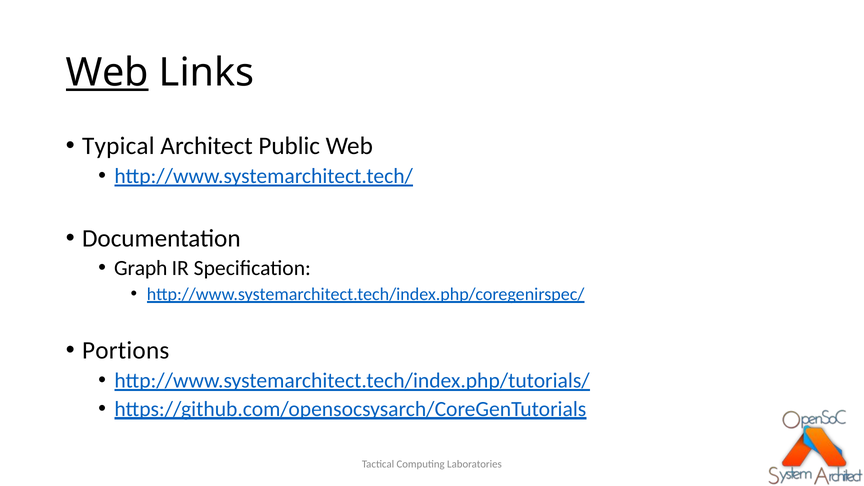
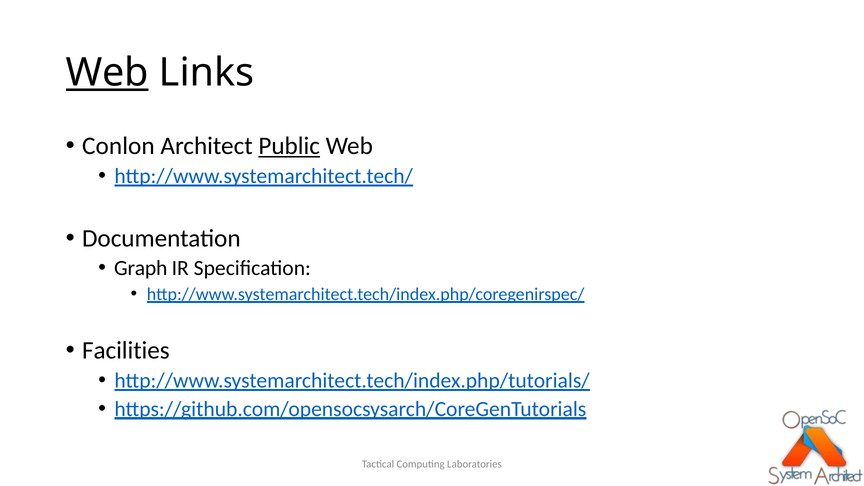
Typical: Typical -> Conlon (118, 146)
Public underline: none -> present (289, 146)
Portions: Portions -> Facilities (126, 351)
